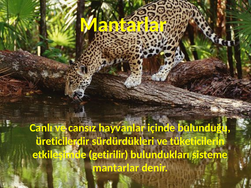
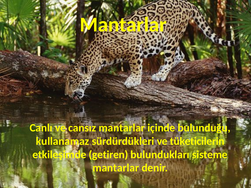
cansız hayvanlar: hayvanlar -> mantarlar (122, 128)
üreticilerdir: üreticilerdir -> kullanamaz (63, 141)
getirilir: getirilir -> getiren (108, 155)
